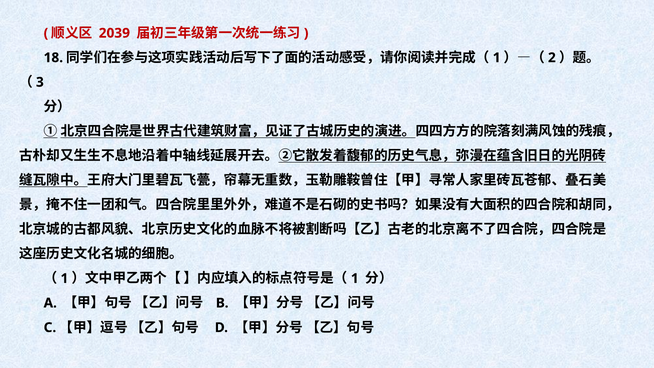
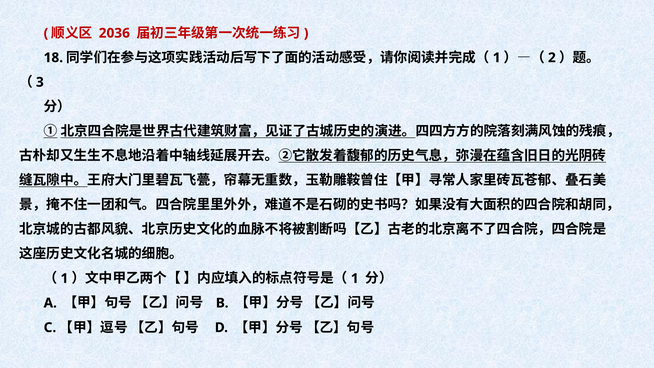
2039: 2039 -> 2036 (114, 33)
